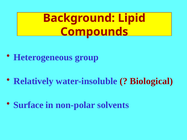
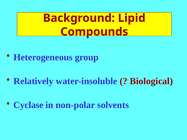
Surface: Surface -> Cyclase (28, 105)
